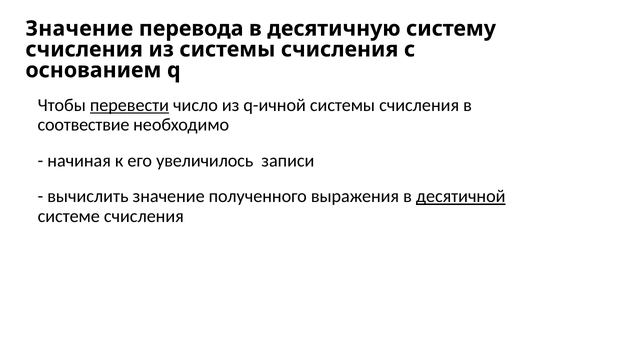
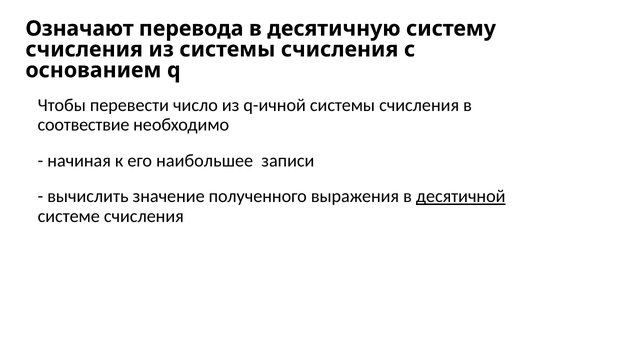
Значение: Значение -> Означают (80, 29)
перевести underline: present -> none (129, 105)
увеличилось: увеличилось -> наибольшее (205, 161)
